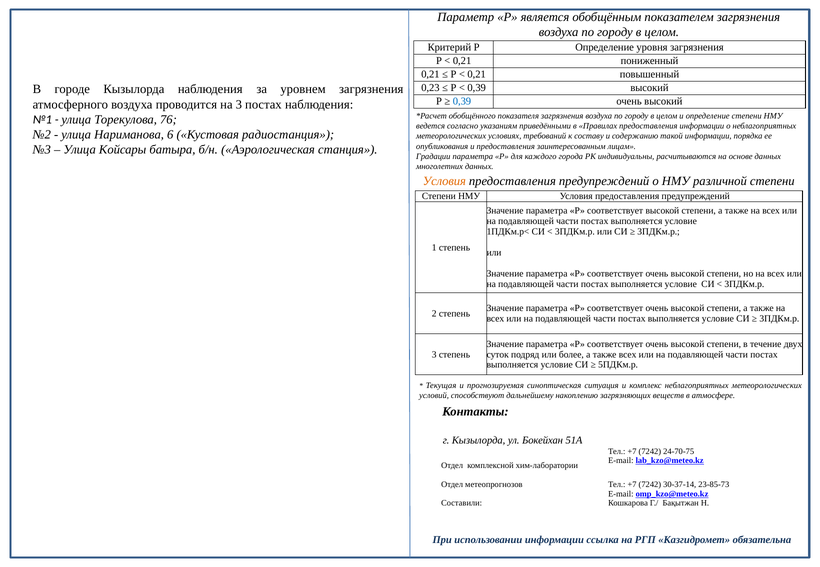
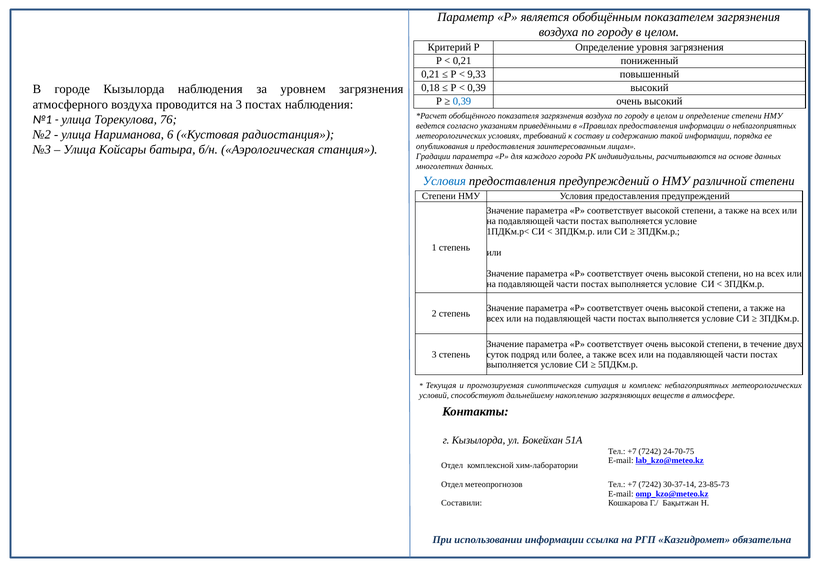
0,21: 0,21 -> 9,33 (477, 74)
0,23: 0,23 -> 0,18 (430, 88)
Условия colour: orange -> blue (444, 181)
